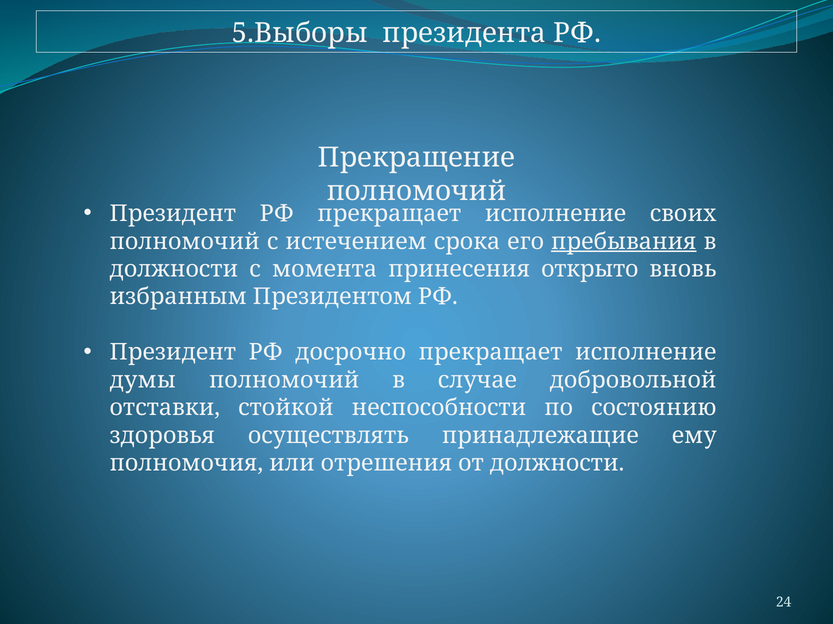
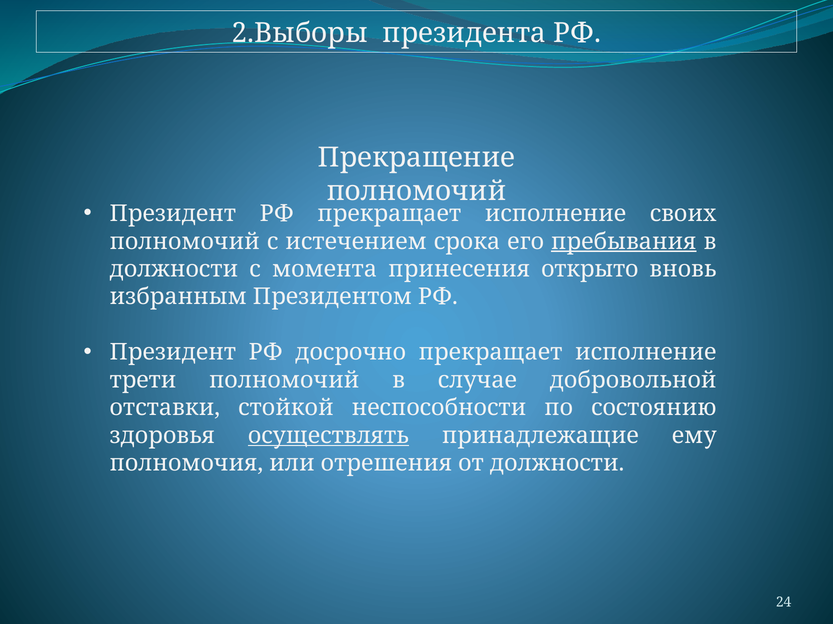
5.Выборы: 5.Выборы -> 2.Выборы (300, 33)
думы: думы -> трети (143, 381)
осуществлять underline: none -> present (328, 436)
